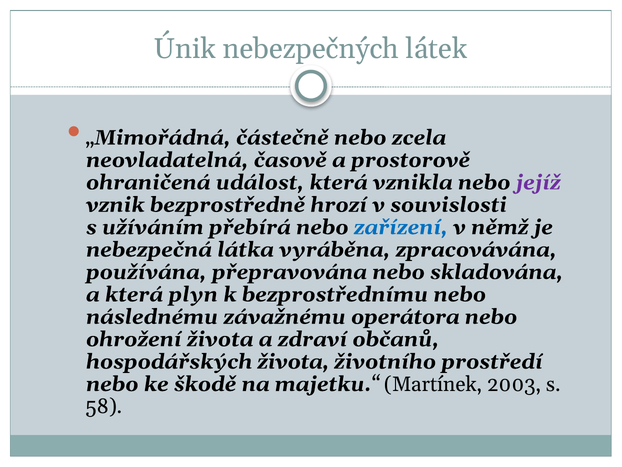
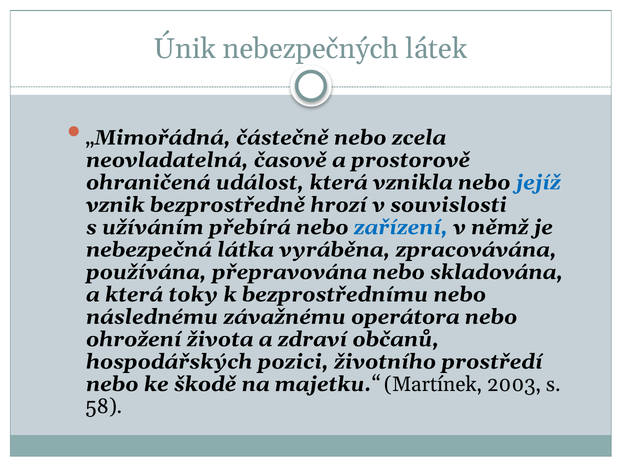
jejíž colour: purple -> blue (538, 182)
plyn: plyn -> toky (193, 294)
hospodářských života: života -> pozici (293, 361)
